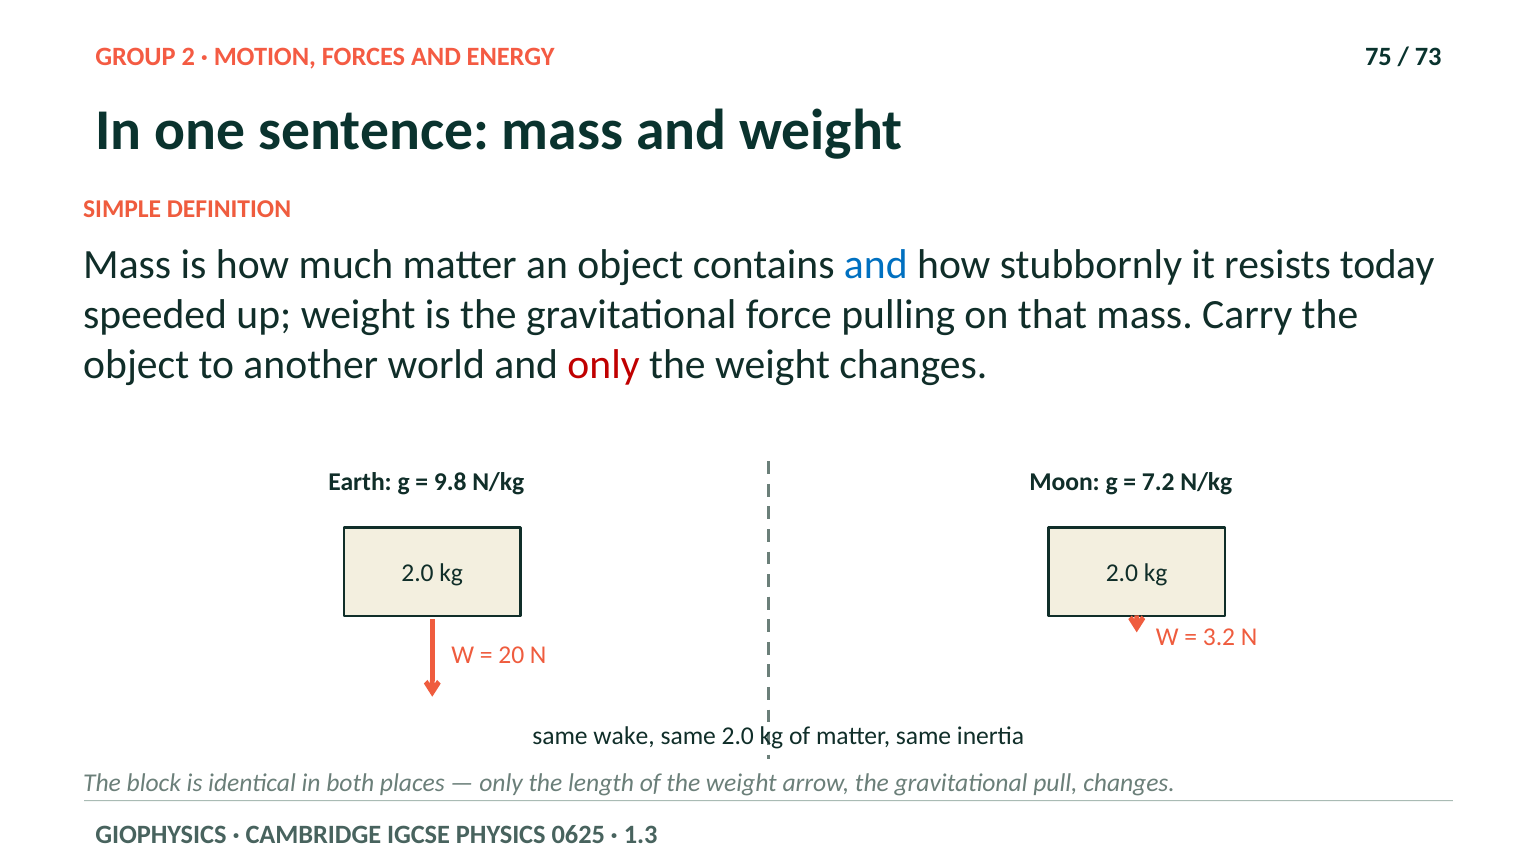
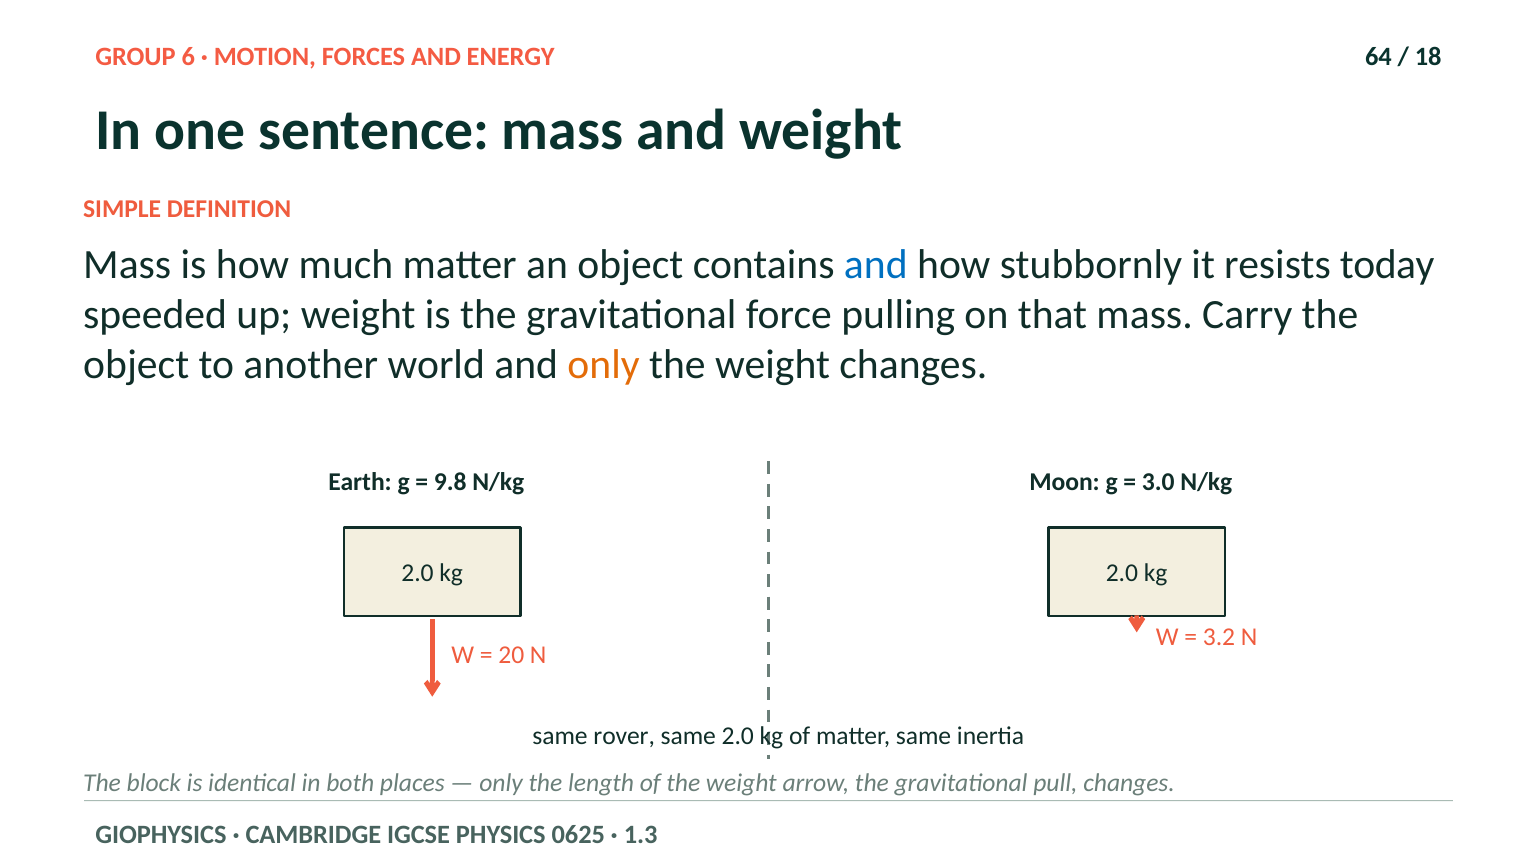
2: 2 -> 6 (188, 57)
75: 75 -> 64 (1378, 57)
73: 73 -> 18 (1428, 57)
only colour: red -> orange (604, 365)
7.2: 7.2 -> 3.0 (1158, 482)
wake: wake -> rover (624, 736)
